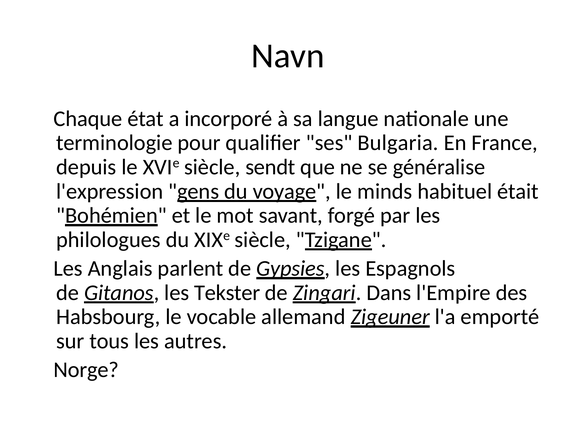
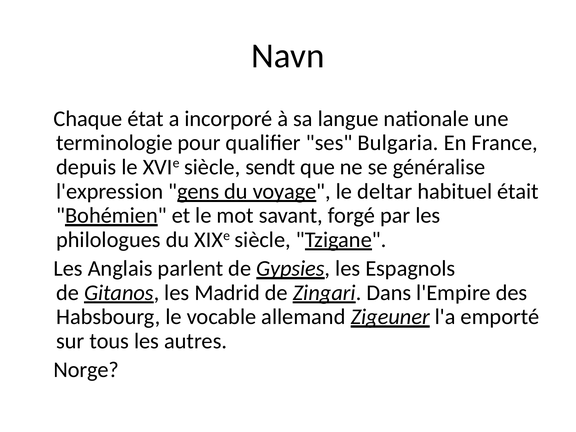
minds: minds -> deltar (385, 191)
Tekster: Tekster -> Madrid (227, 293)
